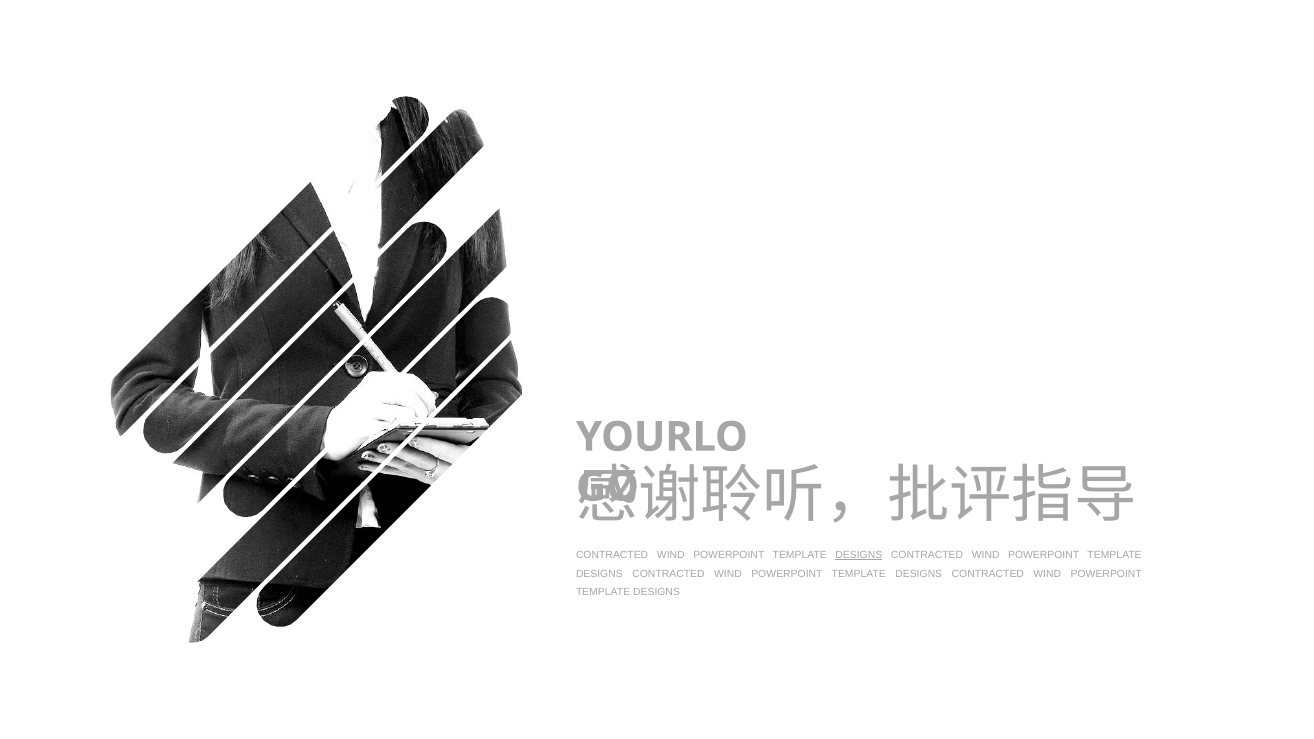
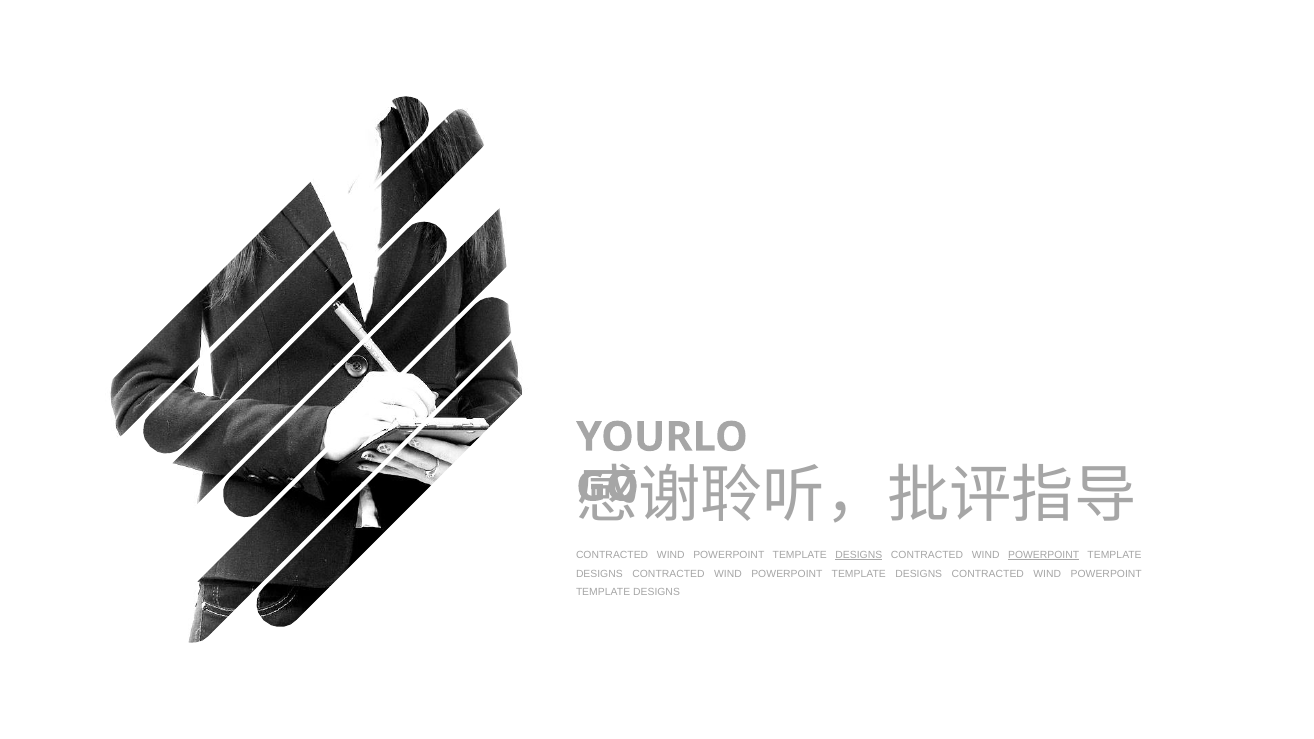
POWERPOINT underline: none -> present (1044, 555)
